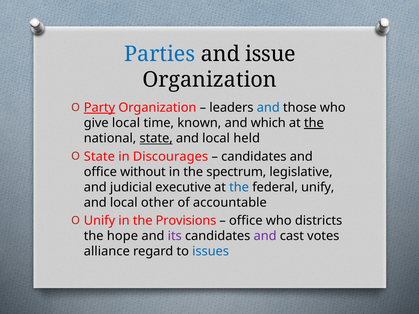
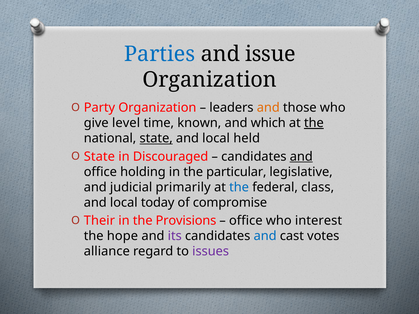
Party underline: present -> none (99, 108)
and colour: blue -> orange (268, 108)
give local: local -> level (126, 123)
Discourages: Discourages -> Discouraged (171, 157)
and underline: none -> present (301, 157)
without: without -> holding (143, 172)
spectrum: spectrum -> particular (236, 172)
executive: executive -> primarily (183, 187)
federal unify: unify -> class (318, 187)
other: other -> today (158, 203)
accountable: accountable -> compromise (230, 203)
Unify: Unify -> Their (99, 221)
districts: districts -> interest (319, 221)
and colour: purple -> blue (265, 236)
issues colour: blue -> purple (211, 252)
